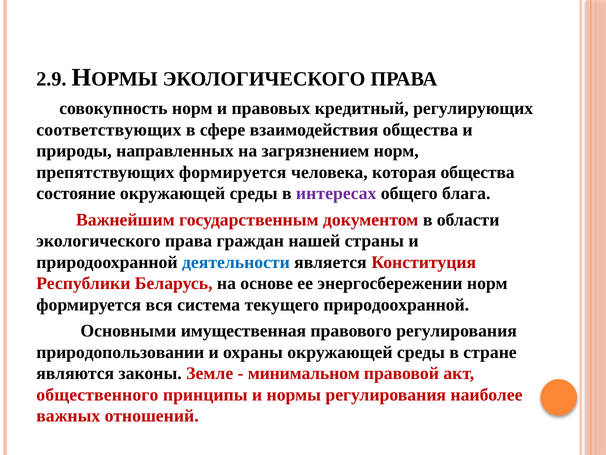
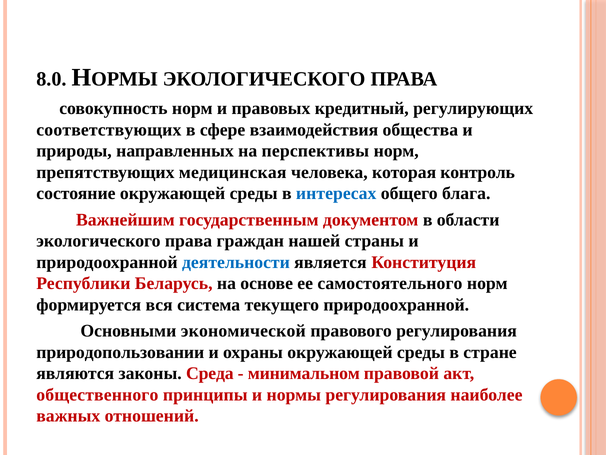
2.9: 2.9 -> 8.0 (51, 79)
загрязнением: загрязнением -> перспективы (315, 151)
препятствующих формируется: формируется -> медицинская (233, 172)
которая общества: общества -> контроль (478, 172)
интересах colour: purple -> blue (336, 193)
энергосбережении: энергосбережении -> самостоятельного (390, 283)
имущественная: имущественная -> экономической (243, 331)
Земле: Земле -> Среда (210, 373)
